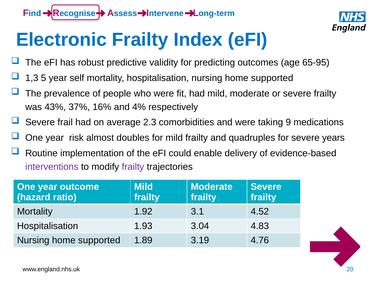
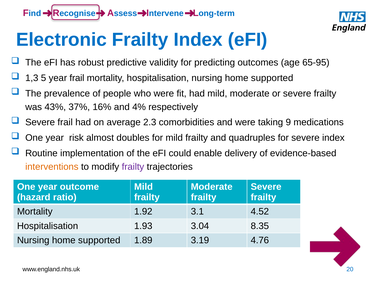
year self: self -> frail (77, 78)
severe years: years -> index (333, 138)
interventions colour: purple -> orange (52, 167)
4.83: 4.83 -> 8.35 (260, 226)
